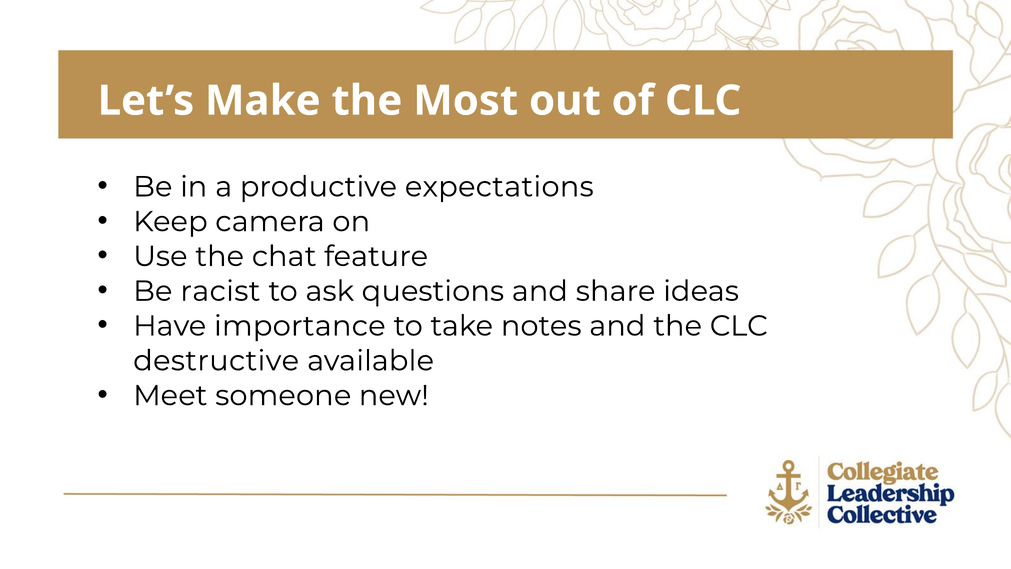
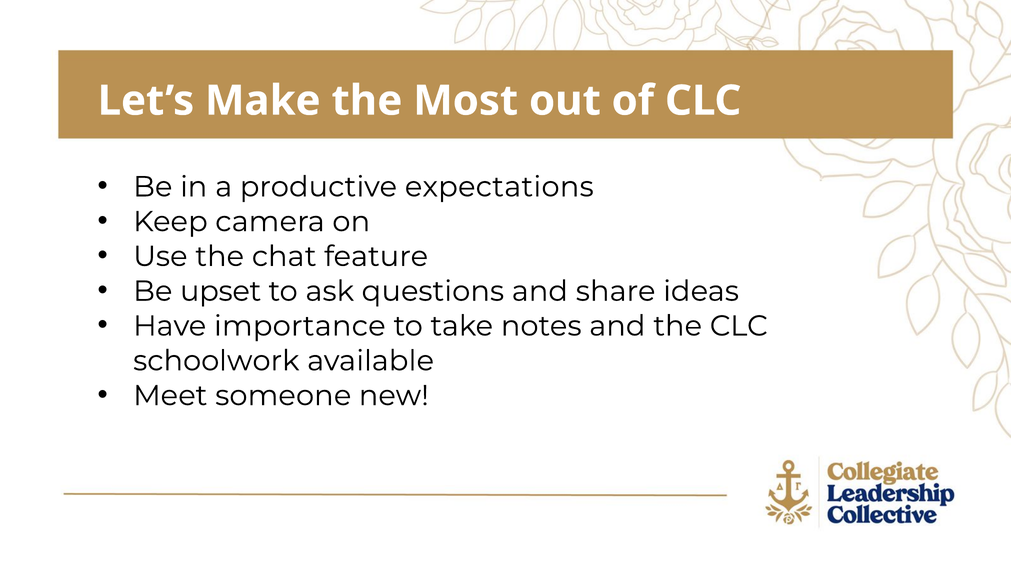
racist: racist -> upset (221, 291)
destructive: destructive -> schoolwork (216, 361)
